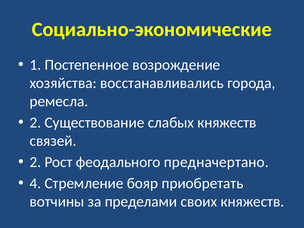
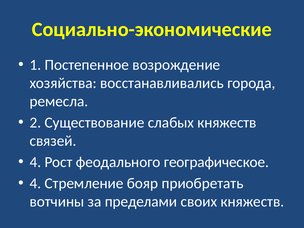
2: 2 -> 4 (35, 162)
предначертано: предначертано -> географическое (216, 162)
